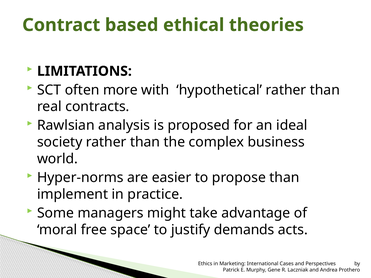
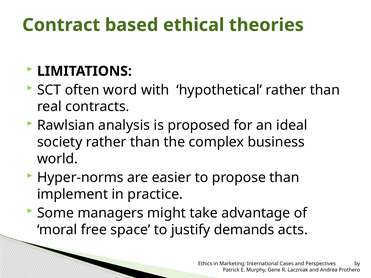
more: more -> word (120, 90)
